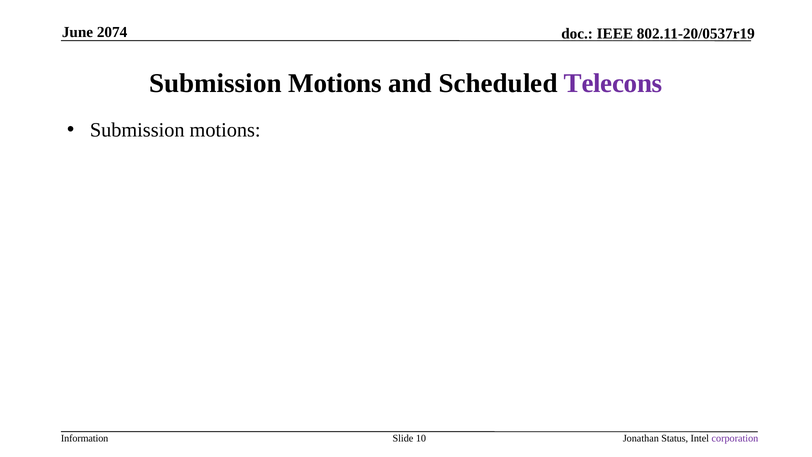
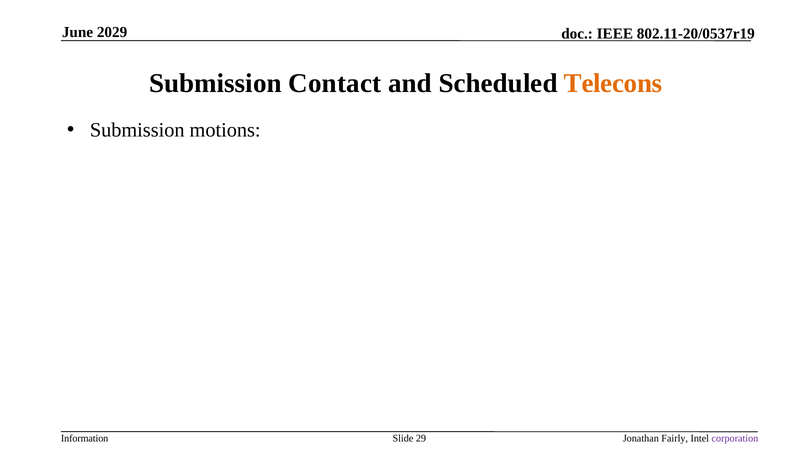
2074: 2074 -> 2029 (112, 32)
Motions: Motions -> Contact (335, 83)
Telecons colour: purple -> orange (613, 83)
10: 10 -> 29 (421, 438)
Status: Status -> Fairly (675, 438)
